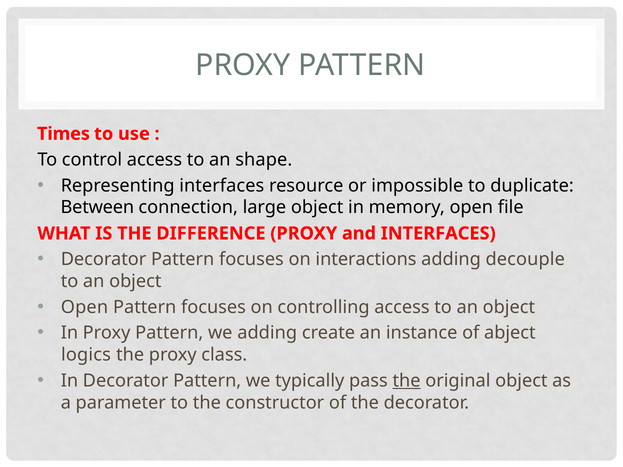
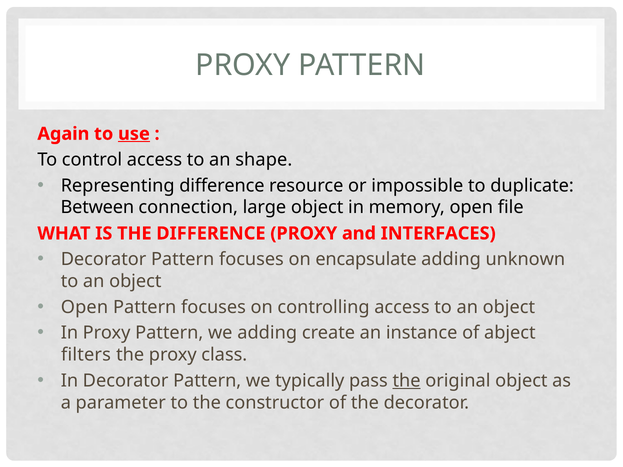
Times: Times -> Again (63, 134)
use underline: none -> present (134, 134)
Representing interfaces: interfaces -> difference (222, 186)
interactions: interactions -> encapsulate (366, 259)
decouple: decouple -> unknown (525, 259)
logics: logics -> filters (86, 355)
